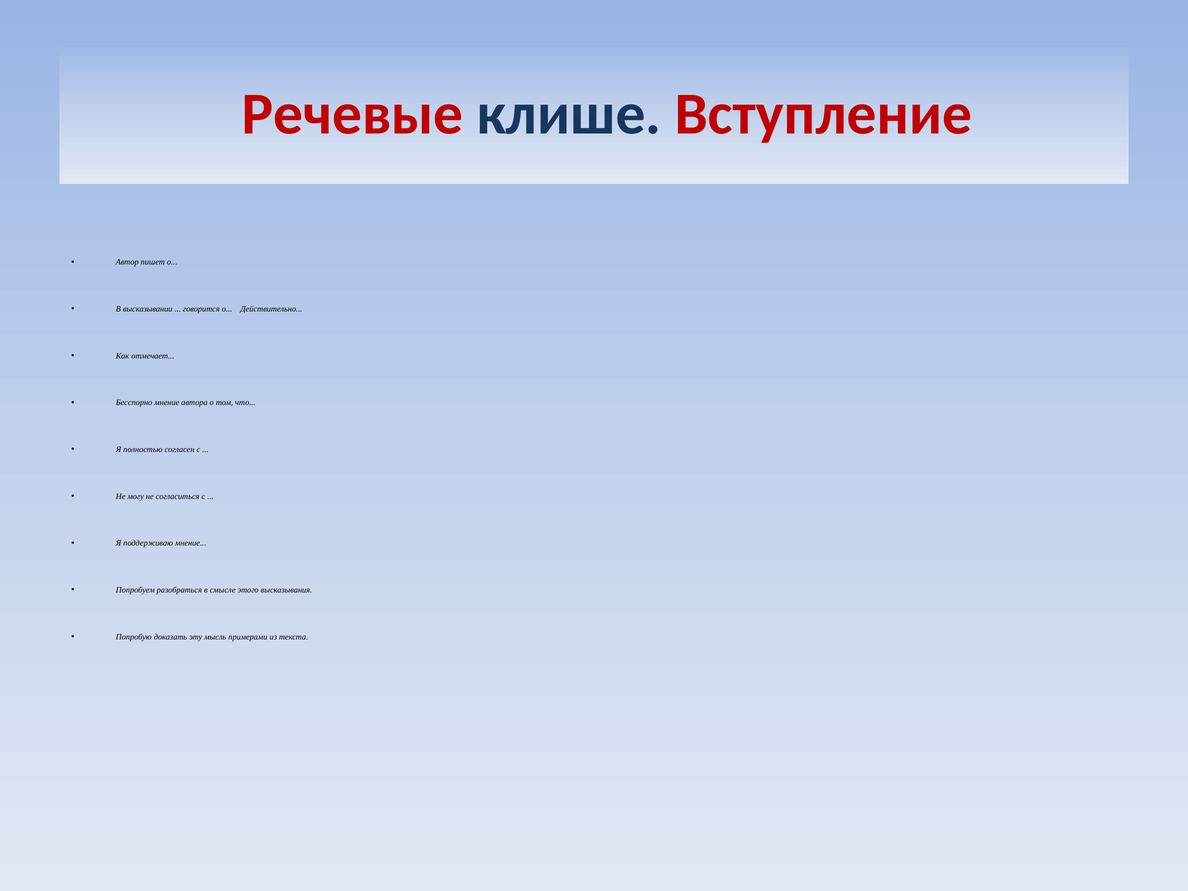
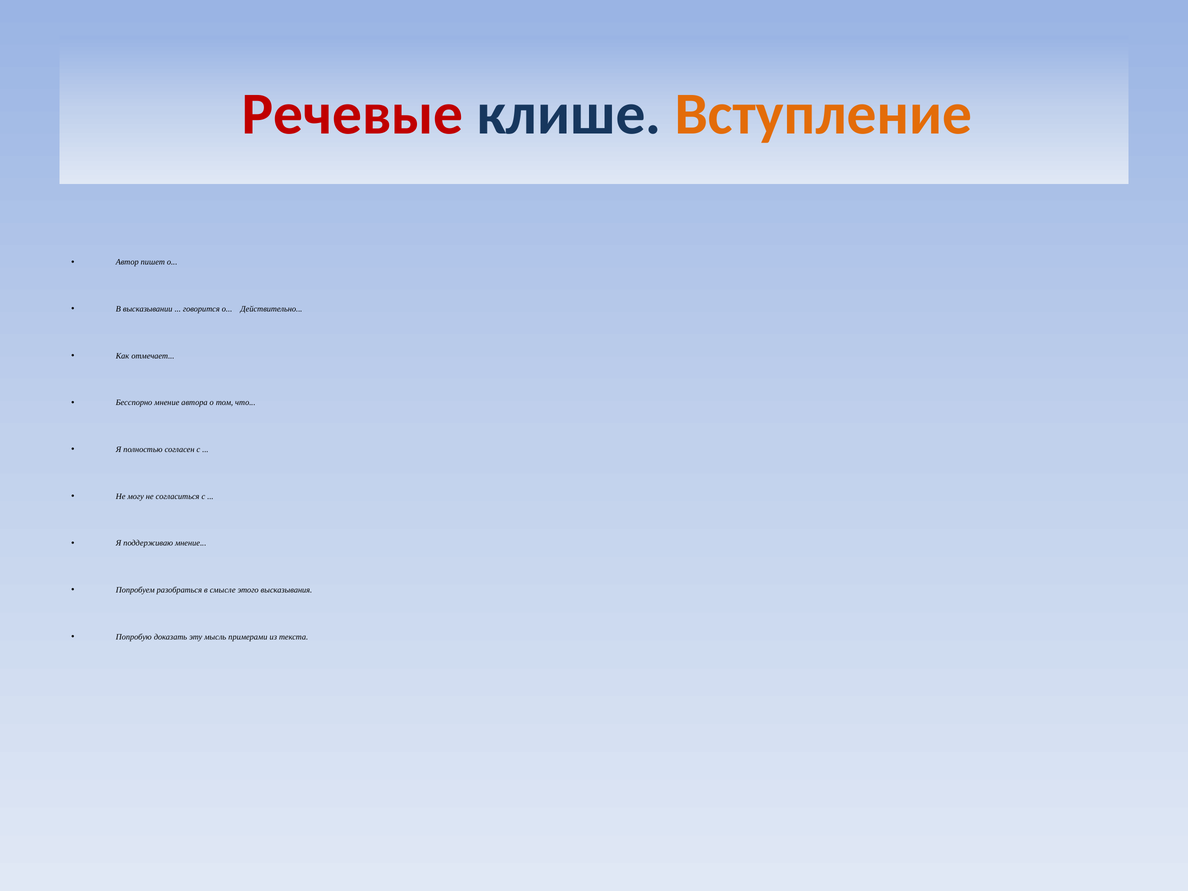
Вступление colour: red -> orange (823, 114)
